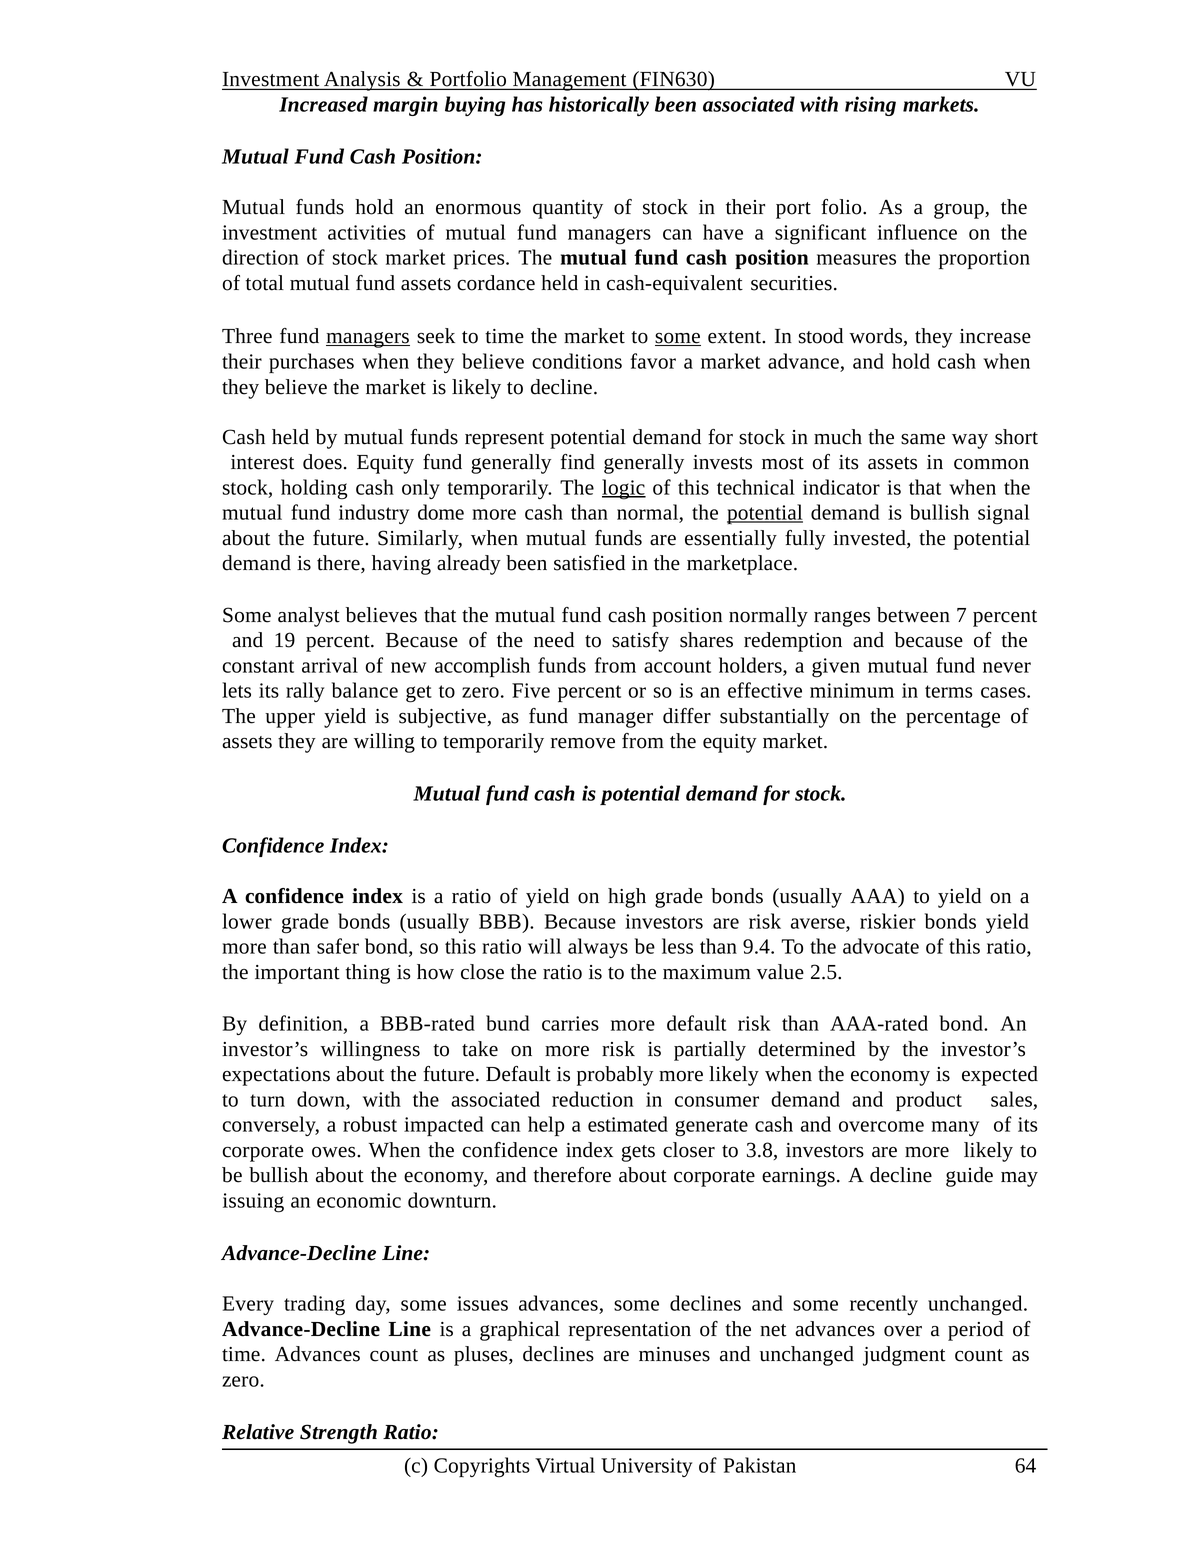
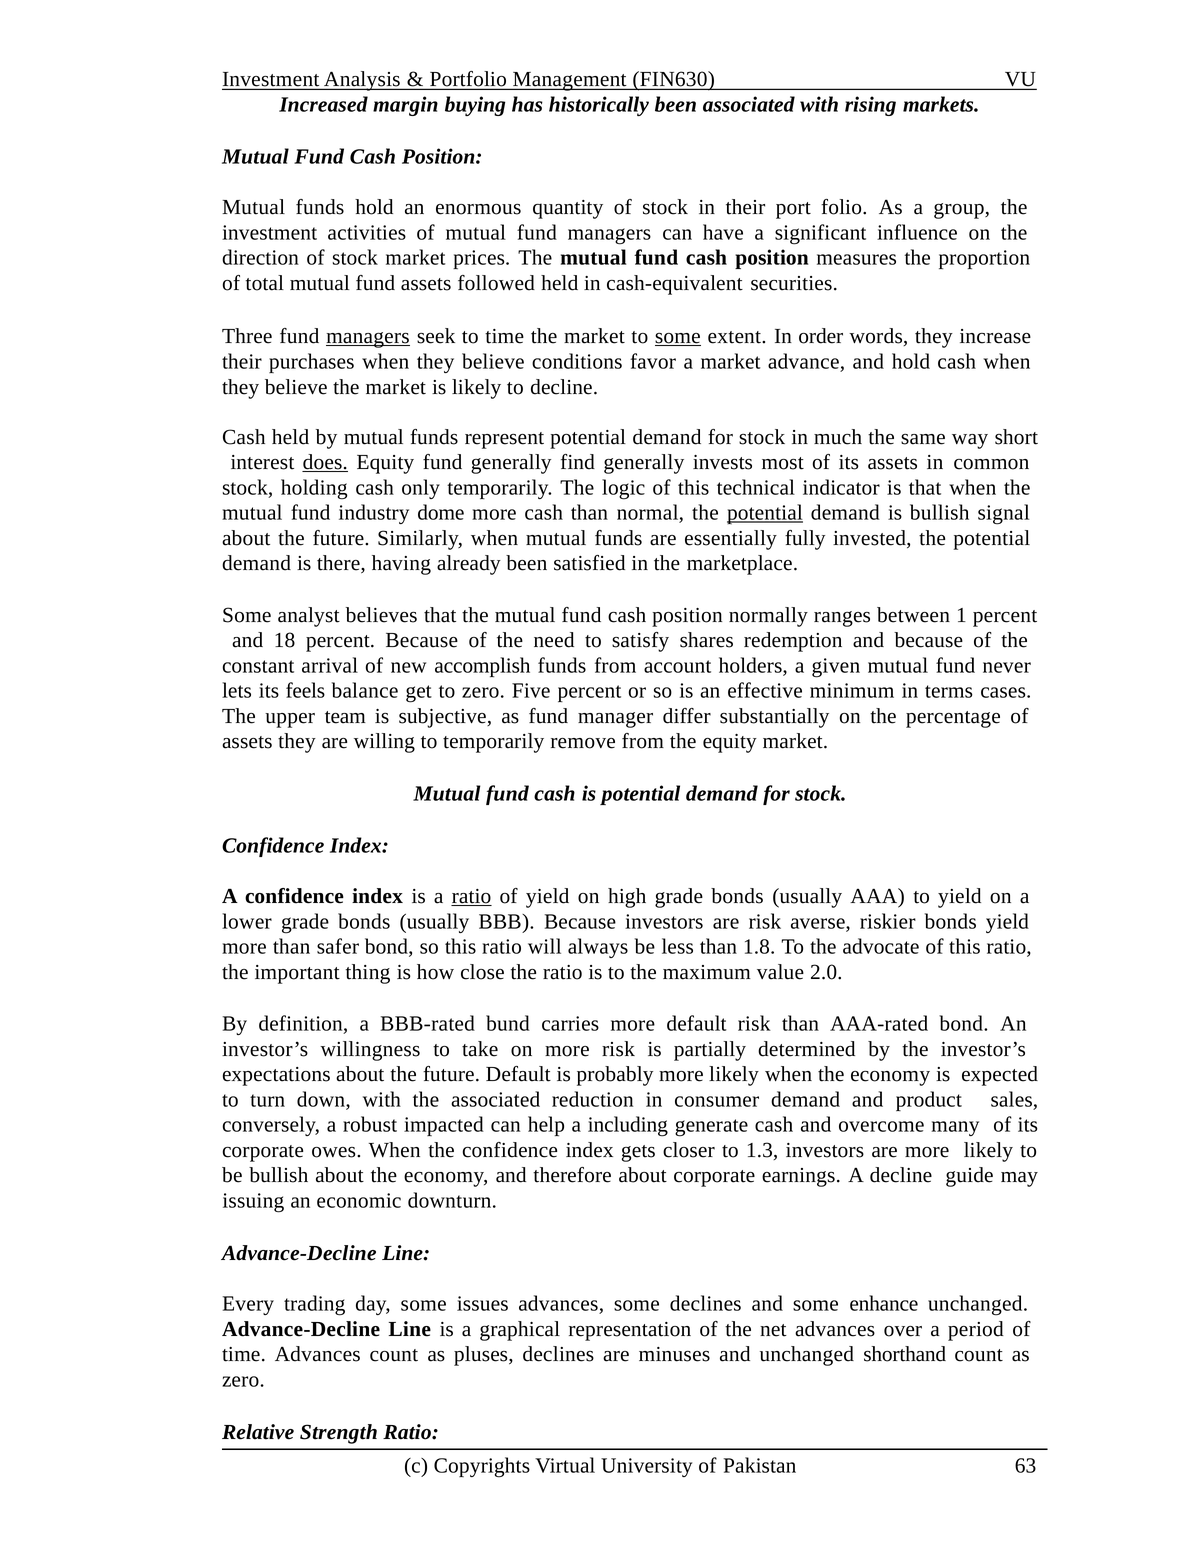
cordance: cordance -> followed (496, 283)
stood: stood -> order (821, 336)
does underline: none -> present (325, 462)
logic underline: present -> none (624, 487)
7: 7 -> 1 (961, 615)
19: 19 -> 18 (285, 640)
rally: rally -> feels (305, 691)
upper yield: yield -> team (345, 716)
ratio underline: none -> present (472, 896)
9.4: 9.4 -> 1.8 (759, 947)
2.5: 2.5 -> 2.0 (826, 972)
estimated: estimated -> including (628, 1125)
3.8: 3.8 -> 1.3 (762, 1150)
recently: recently -> enhance (884, 1304)
judgment: judgment -> shorthand (905, 1354)
64: 64 -> 63 (1026, 1466)
